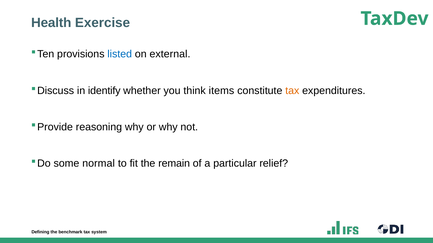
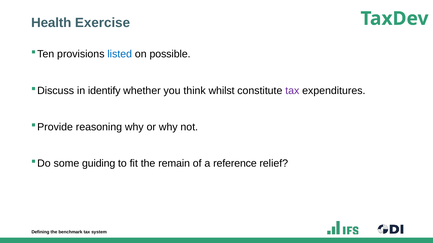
external: external -> possible (170, 54)
items: items -> whilst (222, 91)
tax colour: orange -> purple (292, 91)
normal: normal -> guiding (99, 164)
particular: particular -> reference (235, 164)
